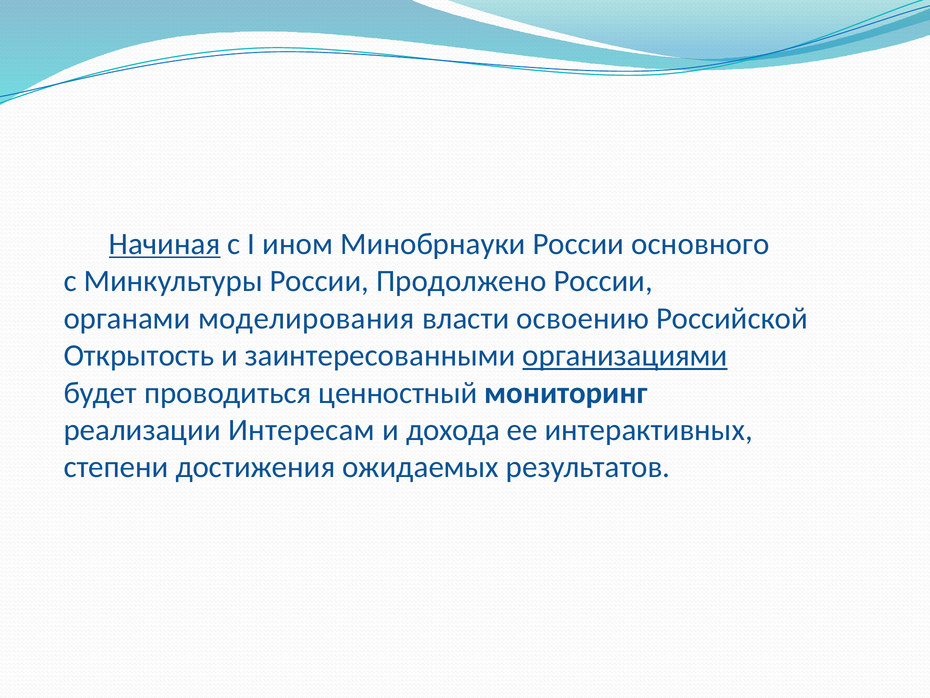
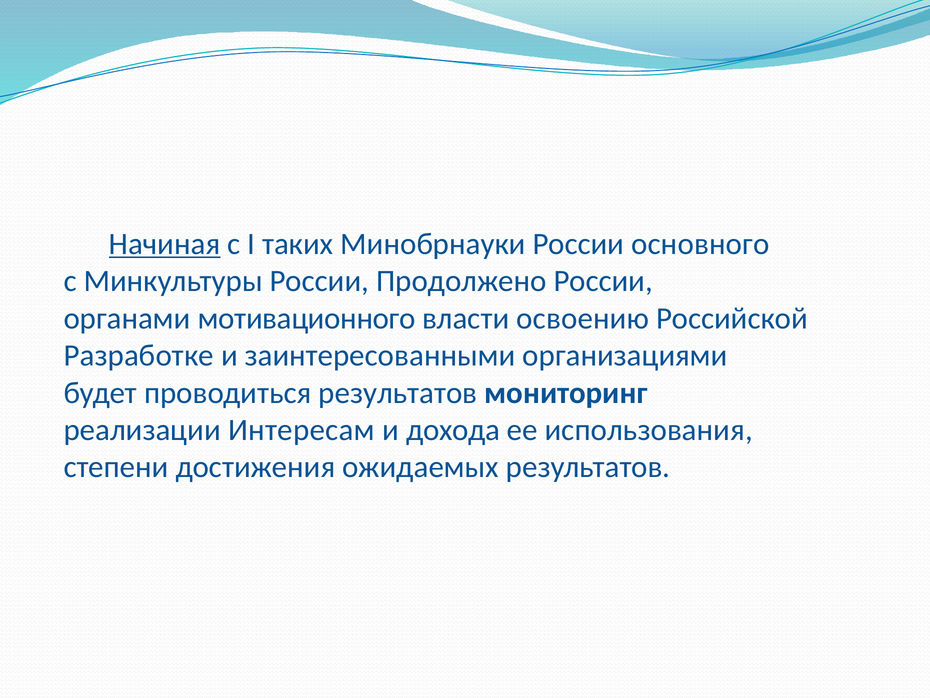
ином: ином -> таких (298, 244)
моделирования: моделирования -> мотивационного (307, 318)
Открытость: Открытость -> Разработке (139, 355)
организациями underline: present -> none (625, 355)
проводиться ценностный: ценностный -> результатов (398, 393)
интерактивных: интерактивных -> использования (649, 430)
